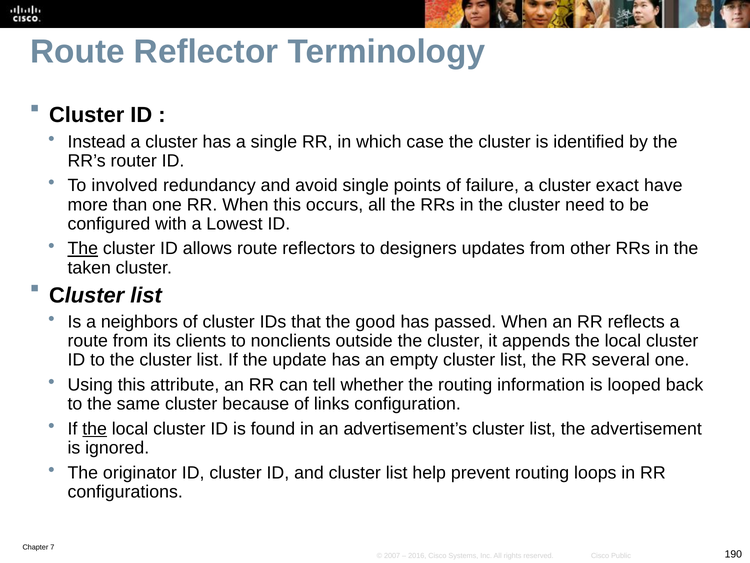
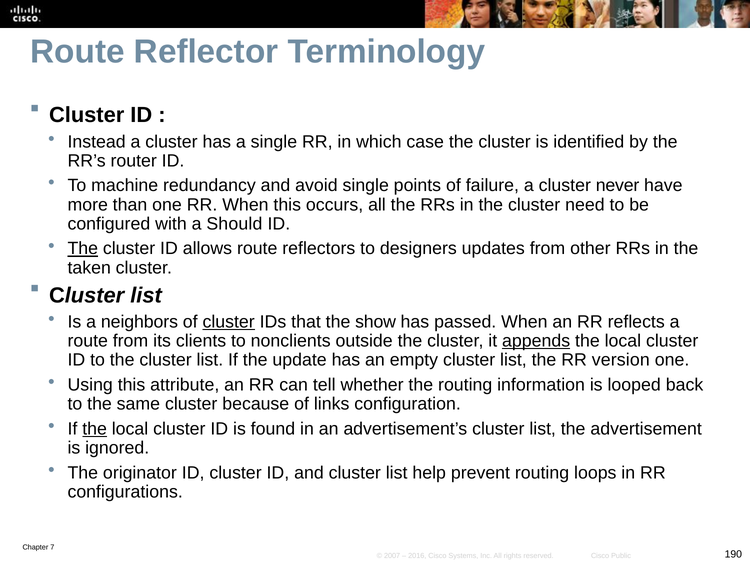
involved: involved -> machine (125, 185)
exact: exact -> never (618, 185)
Lowest: Lowest -> Should (234, 224)
cluster underline: none -> present (229, 322)
good: good -> show (376, 322)
appends underline: none -> present (536, 341)
several: several -> version (621, 360)
